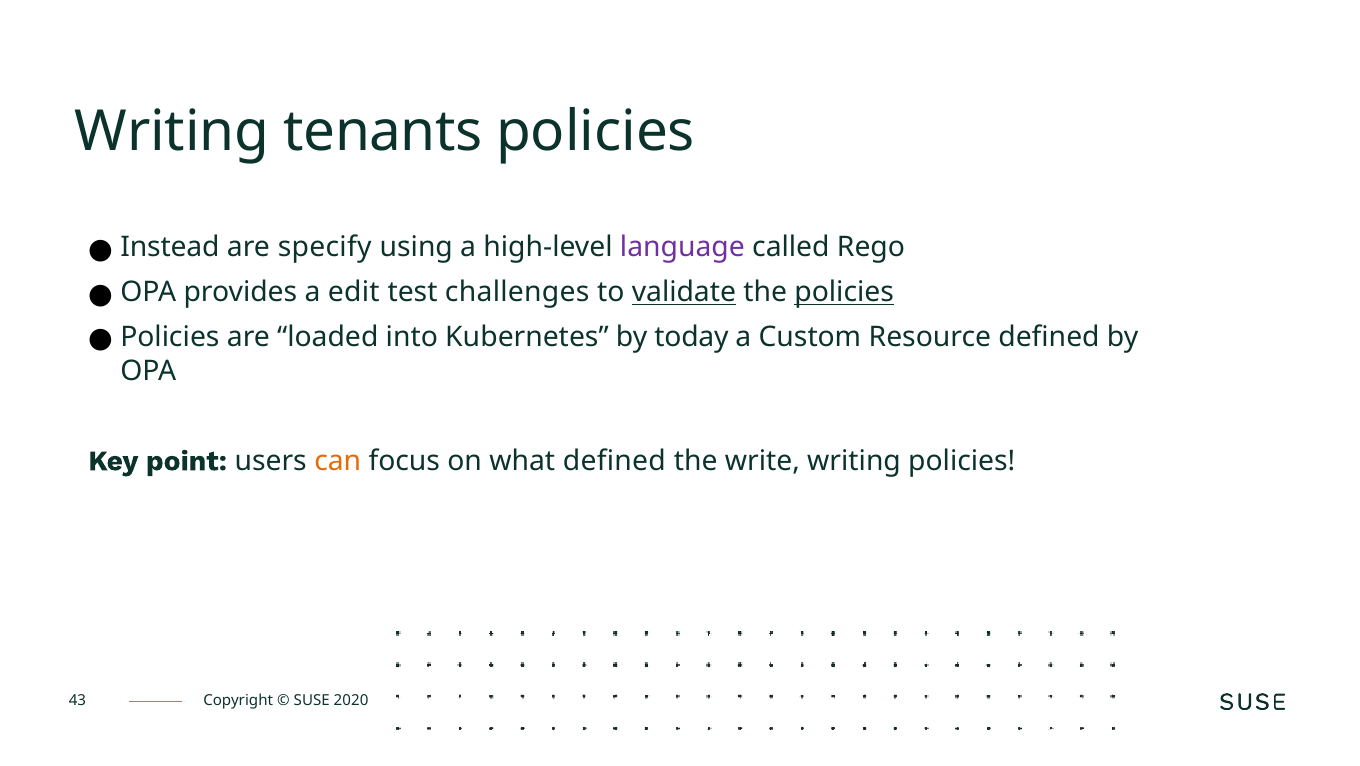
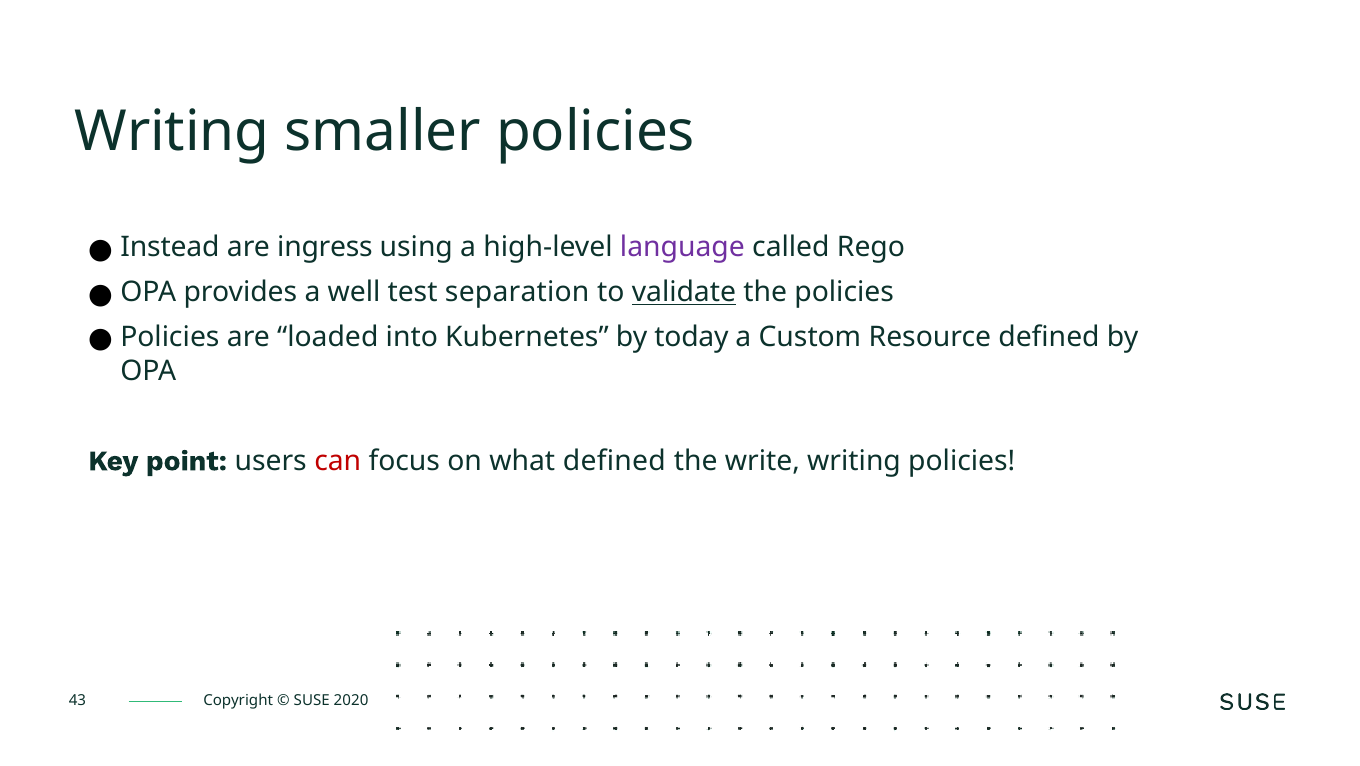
tenants: tenants -> smaller (383, 132)
specify: specify -> ingress (325, 247)
edit: edit -> well (354, 292)
challenges: challenges -> separation (517, 292)
policies underline: present -> none (844, 292)
can colour: orange -> red (338, 461)
